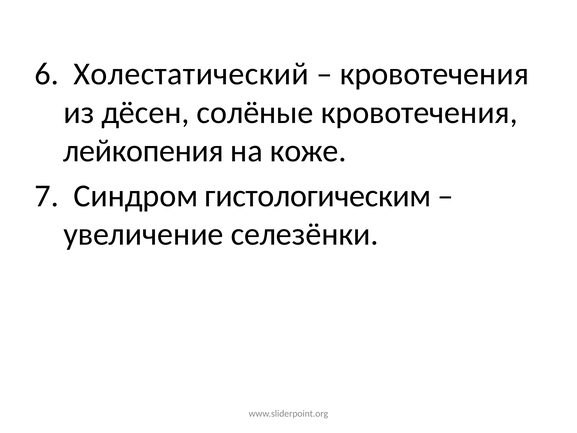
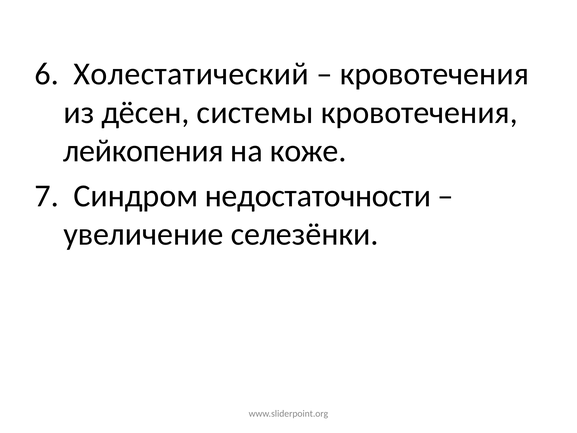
солёные: солёные -> системы (255, 112)
гистологическим: гистологическим -> недостаточности (318, 196)
